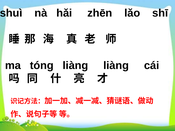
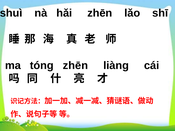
tóng liàng: liàng -> zhēn (75, 66)
